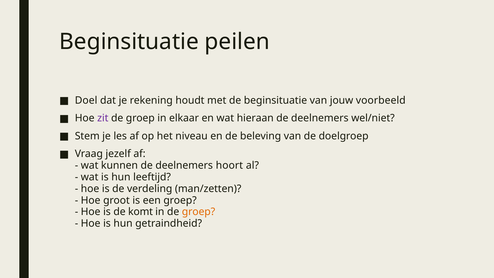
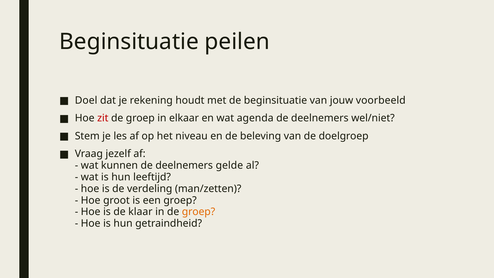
zit colour: purple -> red (103, 118)
hieraan: hieraan -> agenda (255, 118)
hoort: hoort -> gelde (229, 165)
komt: komt -> klaar (140, 212)
